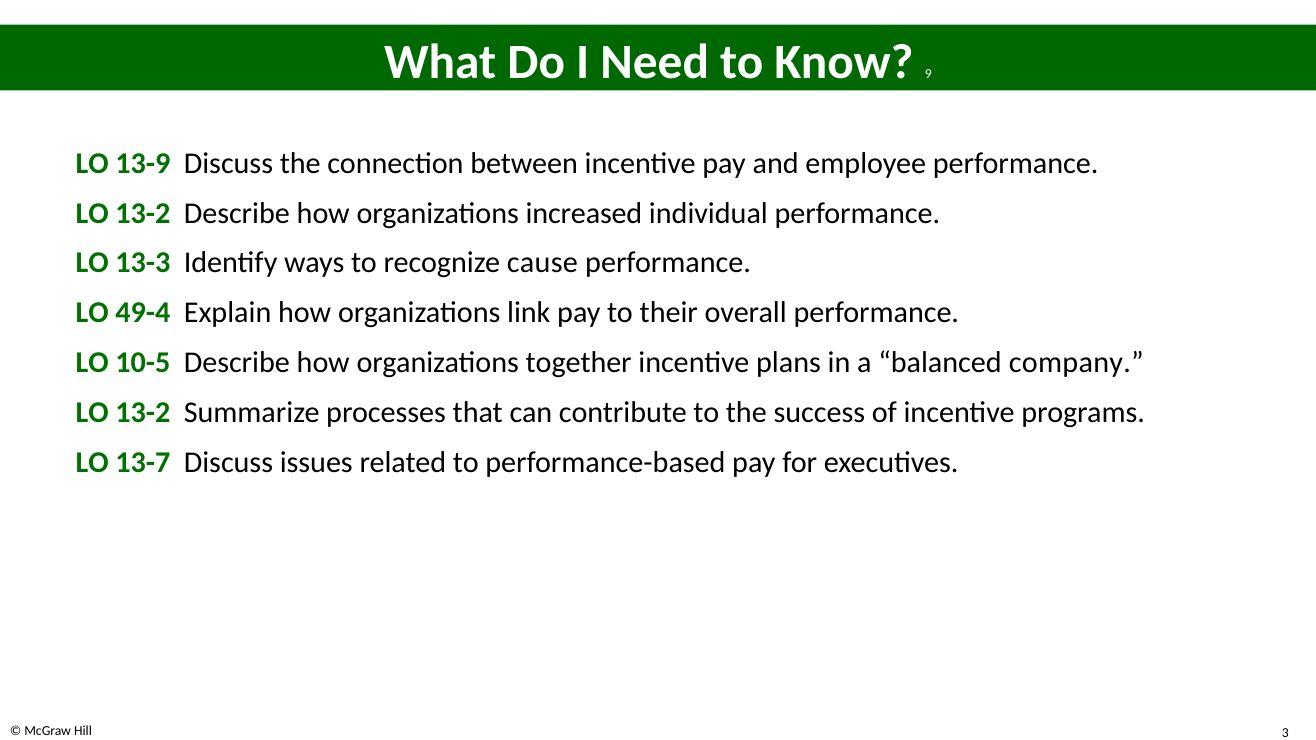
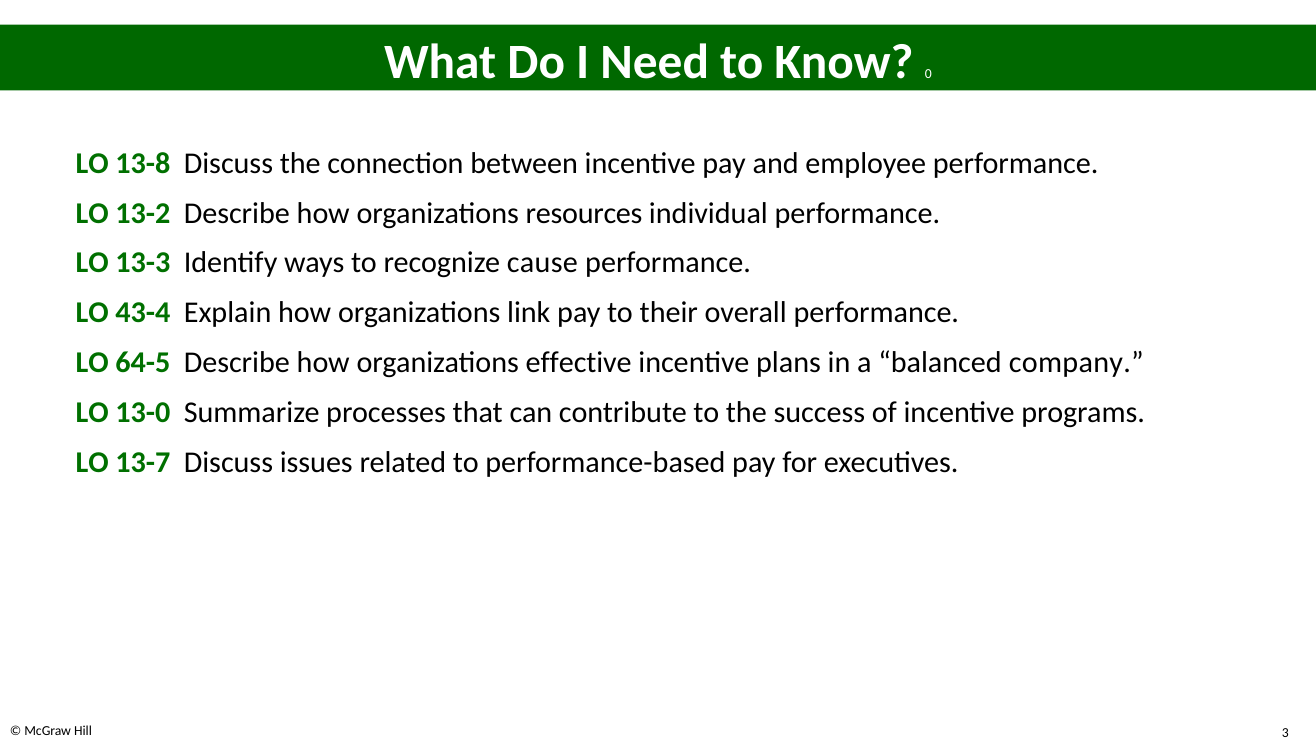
9: 9 -> 0 (928, 74)
13-9: 13-9 -> 13-8 (143, 163)
increased: increased -> resources (584, 213)
49-4: 49-4 -> 43-4 (143, 313)
10-5: 10-5 -> 64-5 (143, 363)
together: together -> effective (579, 363)
13-2: 13-2 -> 13-0 (143, 413)
